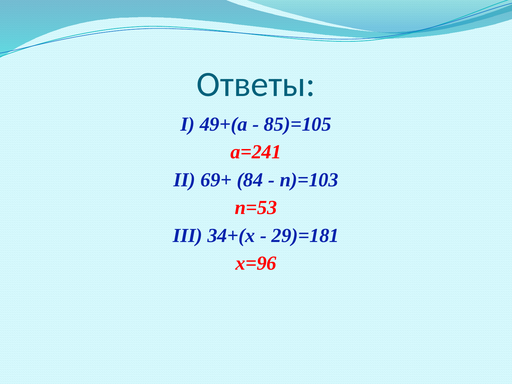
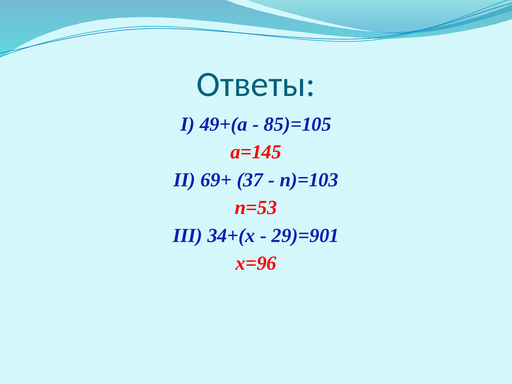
а=241: а=241 -> а=145 (256, 152)
84: 84 -> 37 (250, 180)
29)=181: 29)=181 -> 29)=901 (305, 236)
